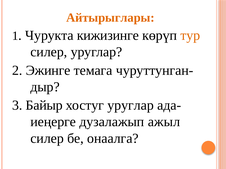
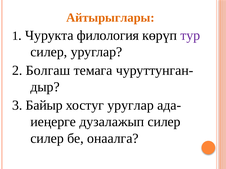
кижизинге: кижизинге -> филология (108, 36)
тур colour: orange -> purple (190, 36)
Эжинге: Эжинге -> Болгаш (48, 71)
дузалажып ажыл: ажыл -> силер (164, 122)
